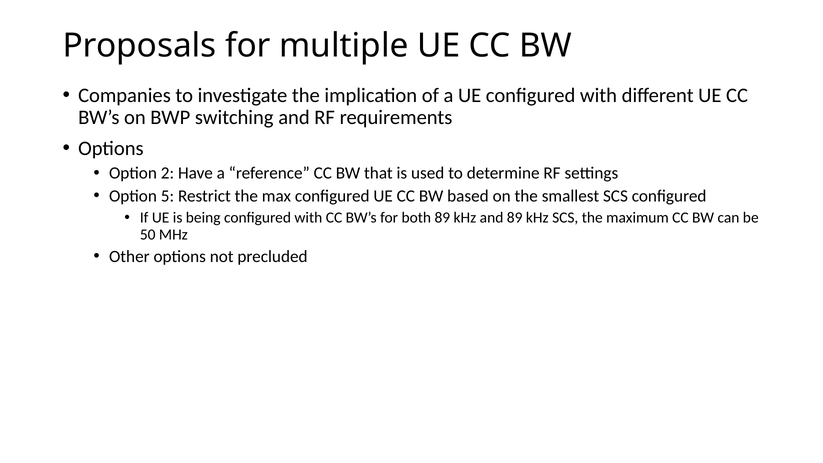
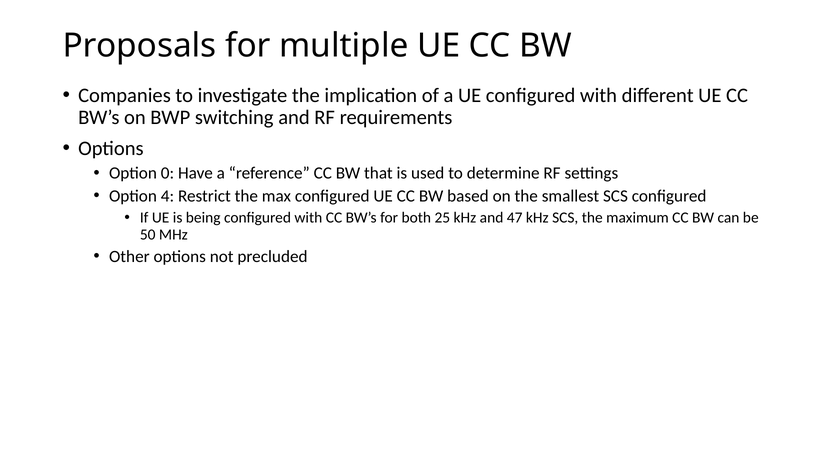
2: 2 -> 0 (167, 173)
5: 5 -> 4 (167, 196)
both 89: 89 -> 25 (442, 218)
and 89: 89 -> 47 (515, 218)
